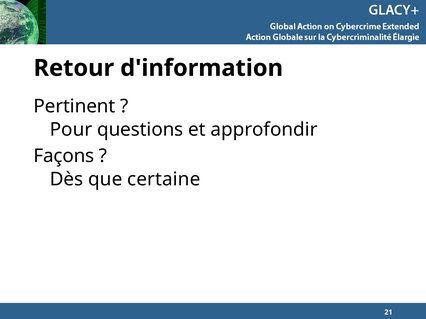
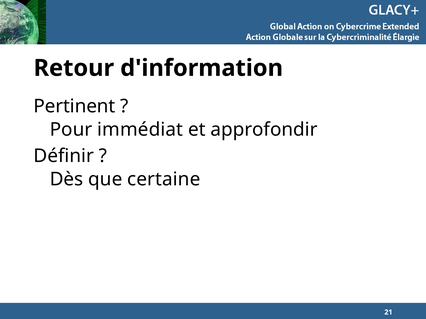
questions: questions -> immédiat (140, 130)
Façons: Façons -> Définir (64, 156)
